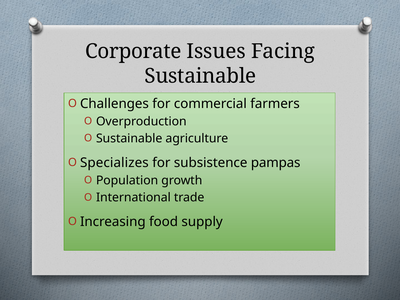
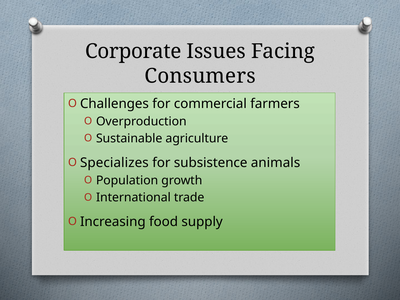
Sustainable: Sustainable -> Consumers (200, 76)
pampas: pampas -> animals (276, 163)
